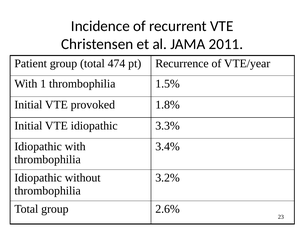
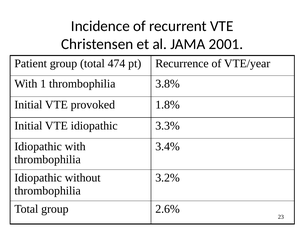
2011: 2011 -> 2001 (226, 44)
1.5%: 1.5% -> 3.8% (168, 84)
